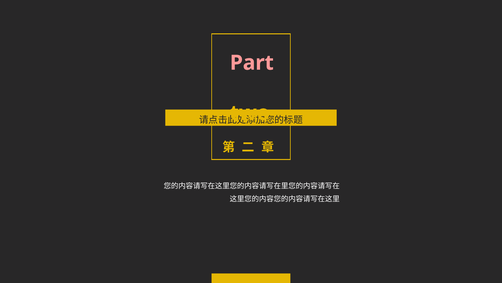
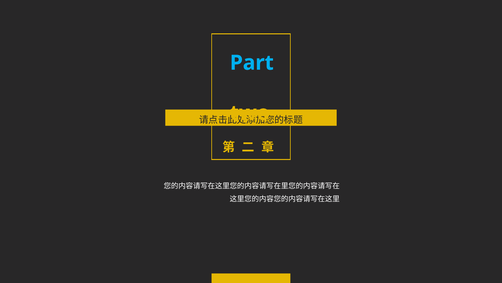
Part colour: pink -> light blue (252, 63)
